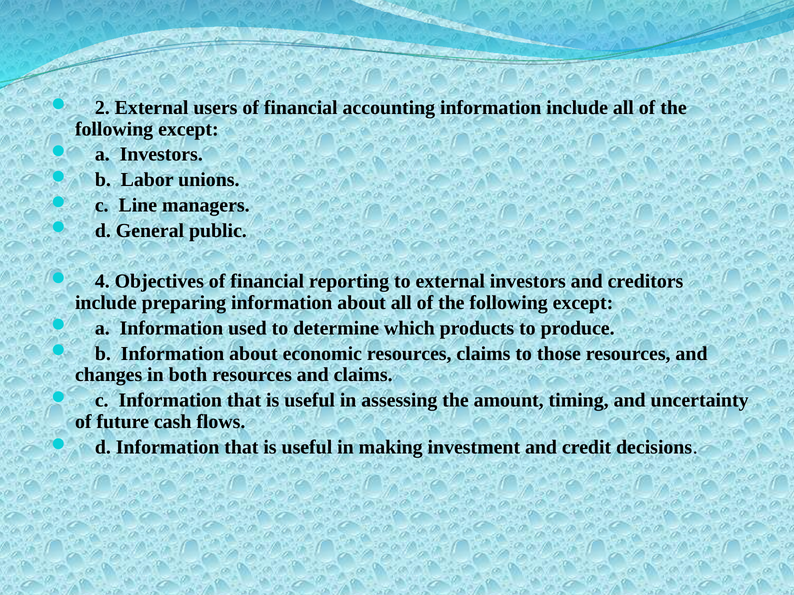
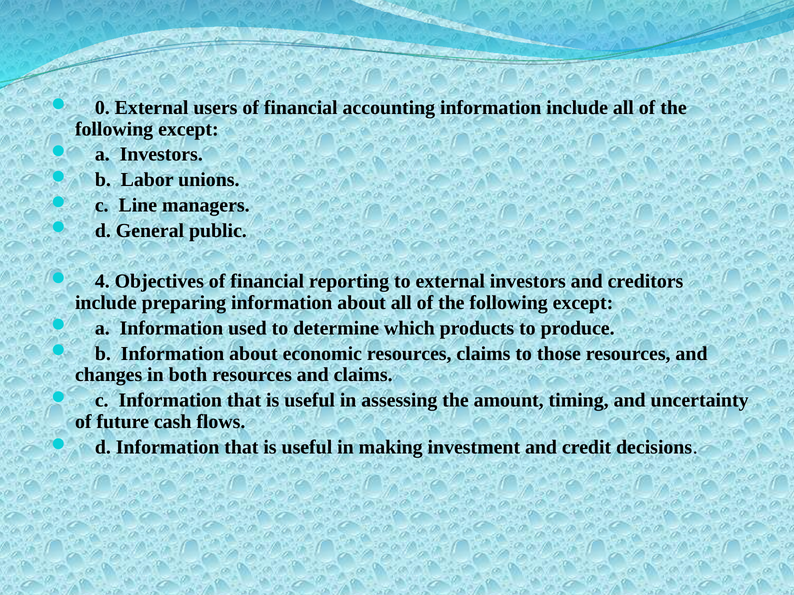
2: 2 -> 0 (102, 108)
